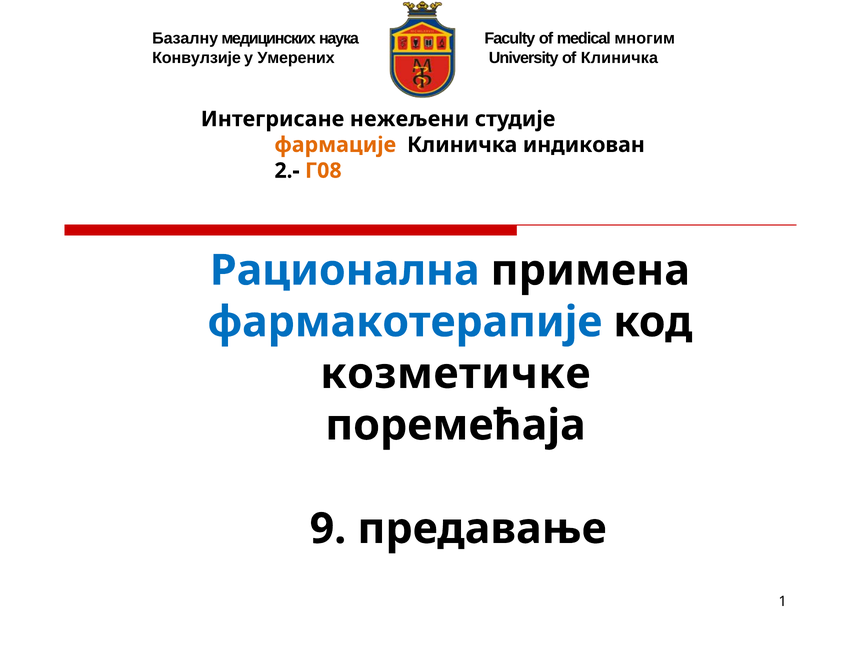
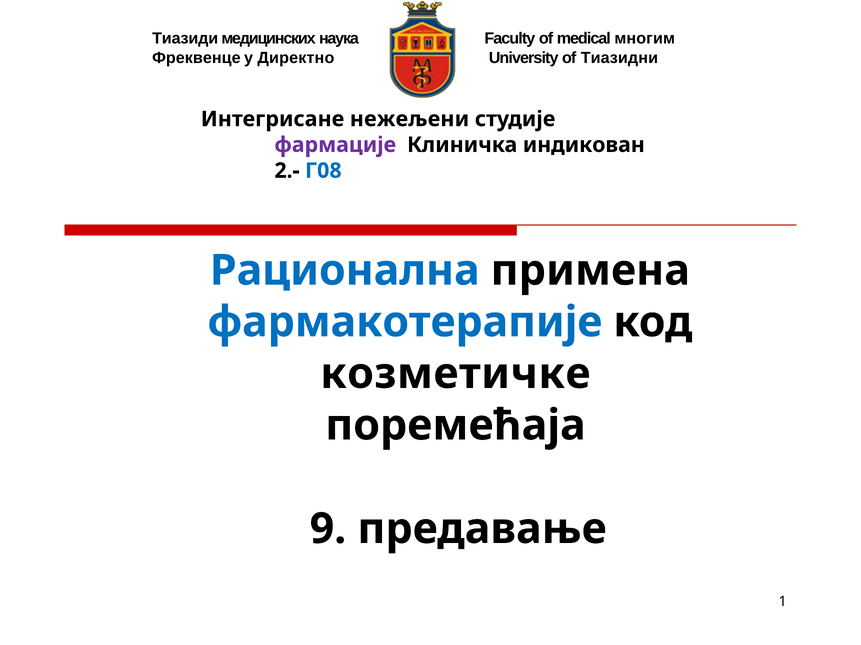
Базалну: Базалну -> Тиазиди (185, 39)
Конвулзије: Конвулзије -> Фреквенце (196, 58)
Умерених: Умерених -> Директно (296, 58)
of Клиничка: Клиничка -> Тиазидни (619, 58)
фармације colour: orange -> purple (335, 145)
Г08 colour: orange -> blue (323, 171)
